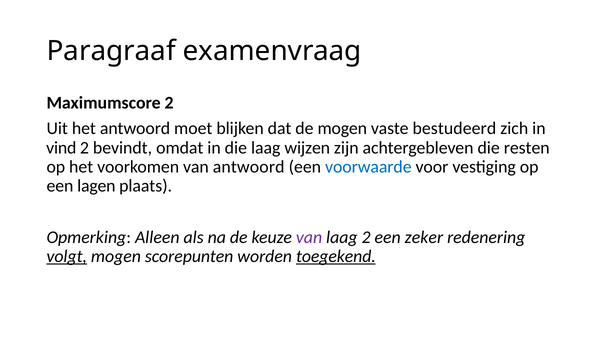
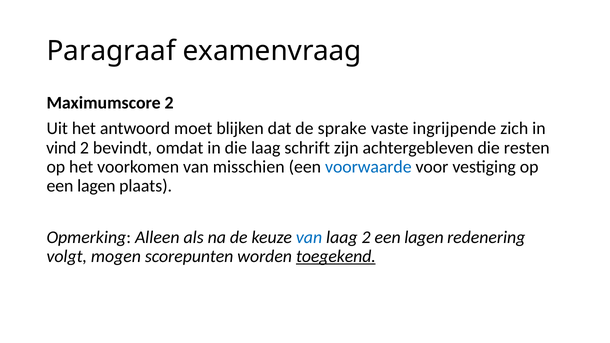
de mogen: mogen -> sprake (342, 129)
bestudeerd: bestudeerd -> ingrijpende (454, 129)
wijzen: wijzen -> schrift (307, 148)
van antwoord: antwoord -> misschien (249, 167)
van colour: purple -> blue (309, 237)
2 een zeker: zeker -> lagen (424, 237)
volgt underline: present -> none (67, 256)
